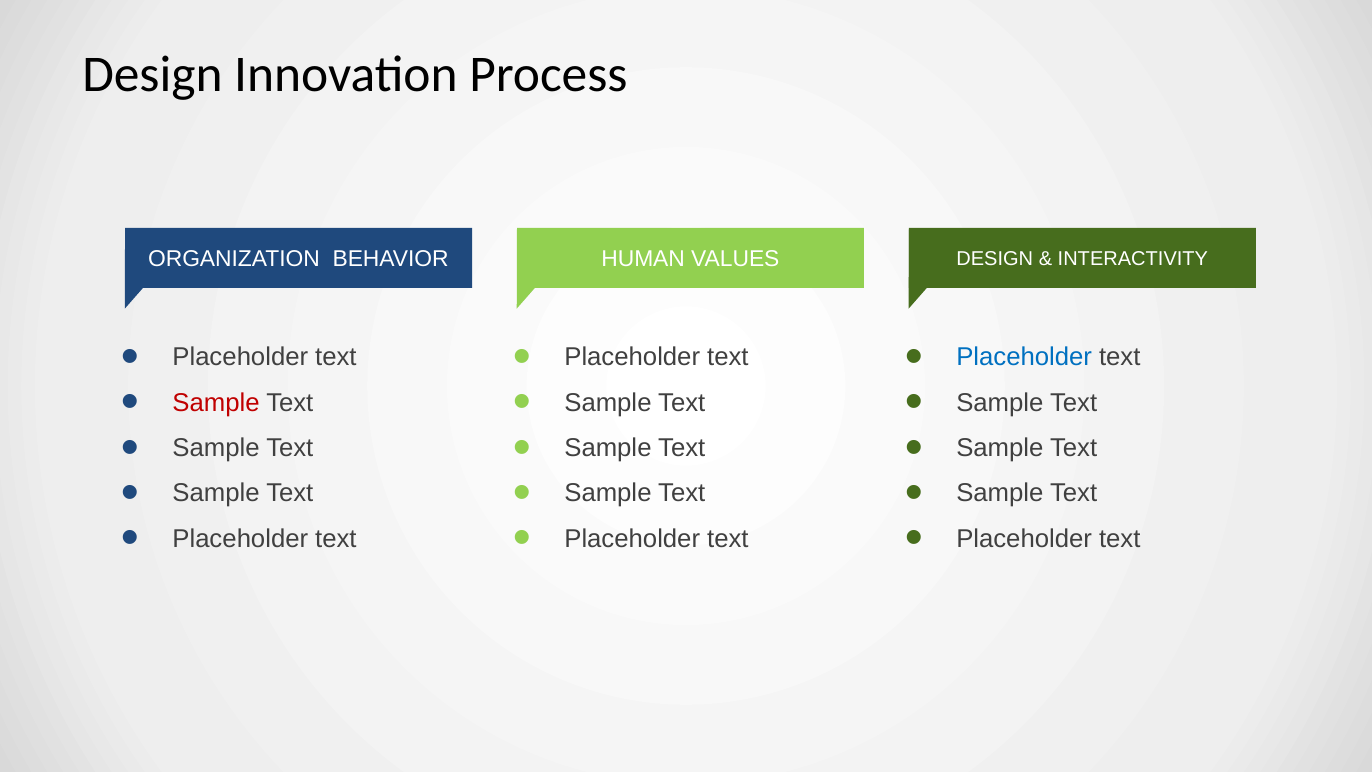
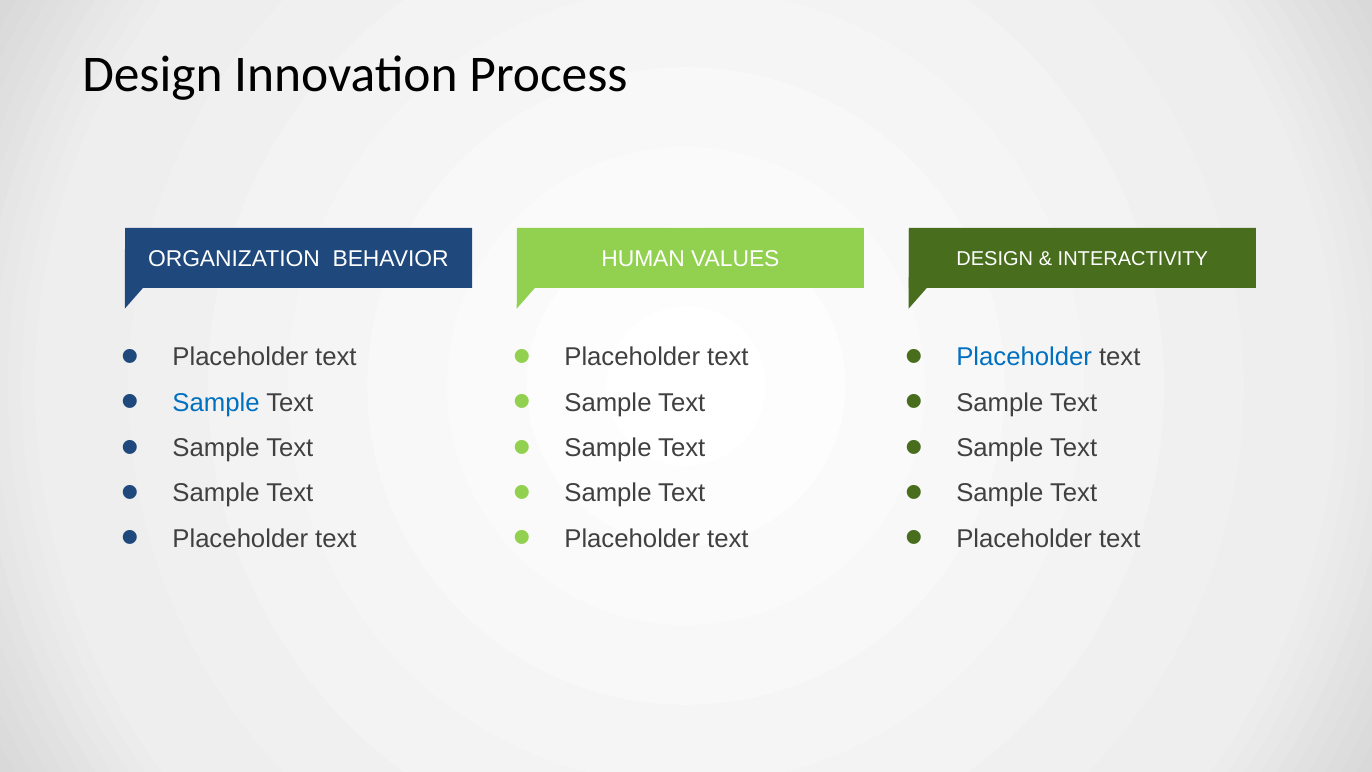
Sample colour: red -> blue (216, 403)
